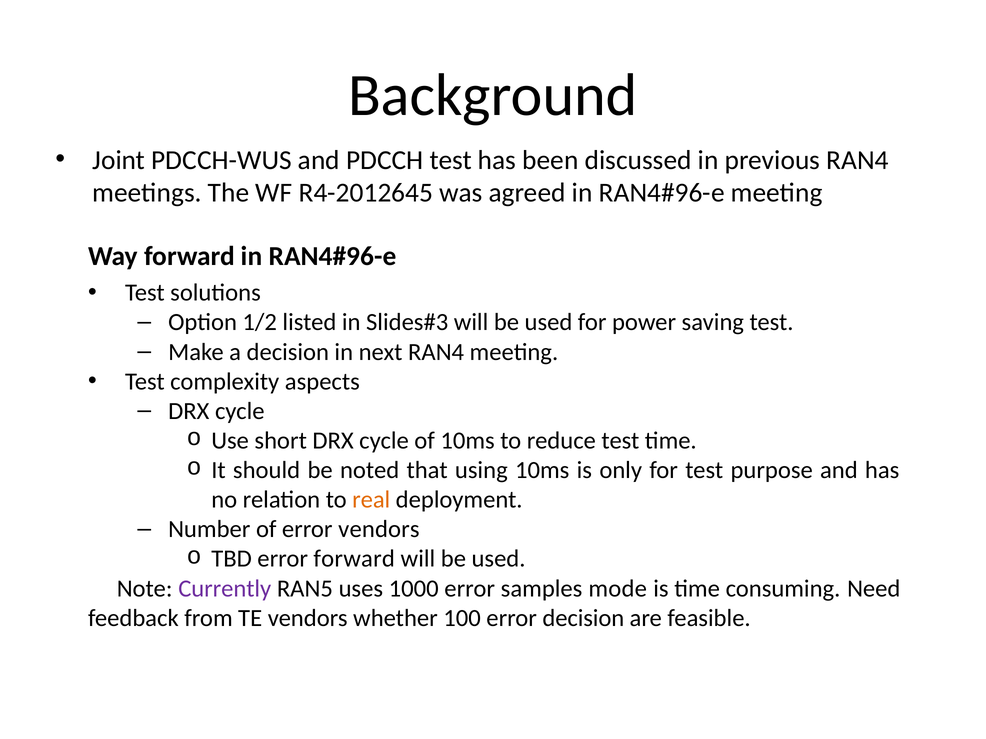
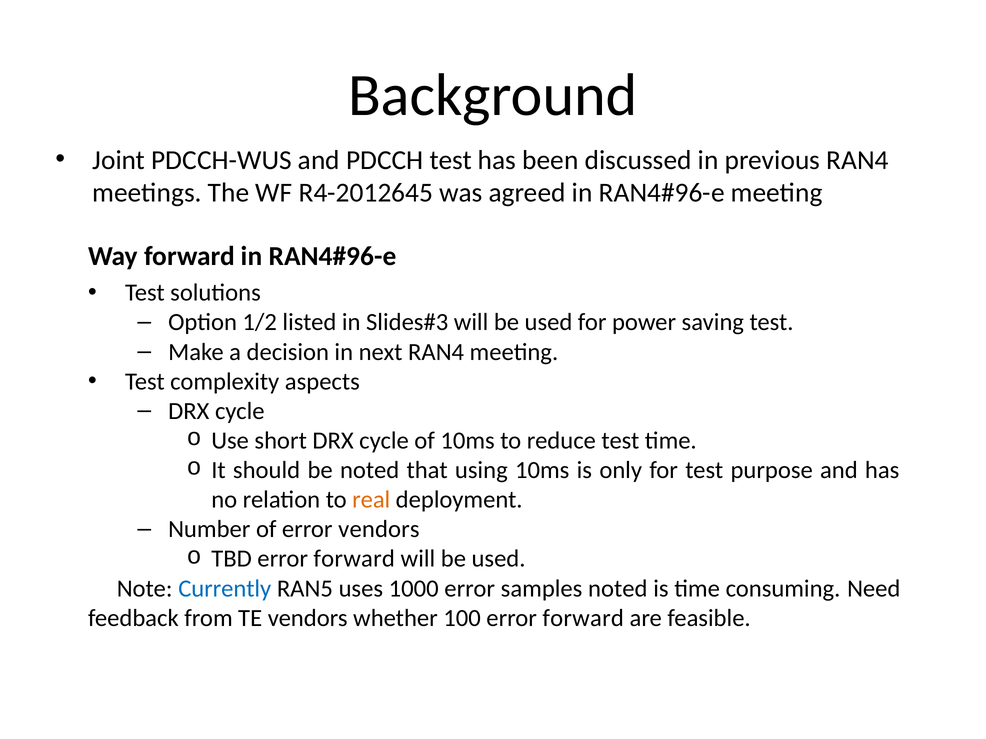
Currently colour: purple -> blue (225, 589)
samples mode: mode -> noted (618, 589)
100 error decision: decision -> forward (583, 618)
